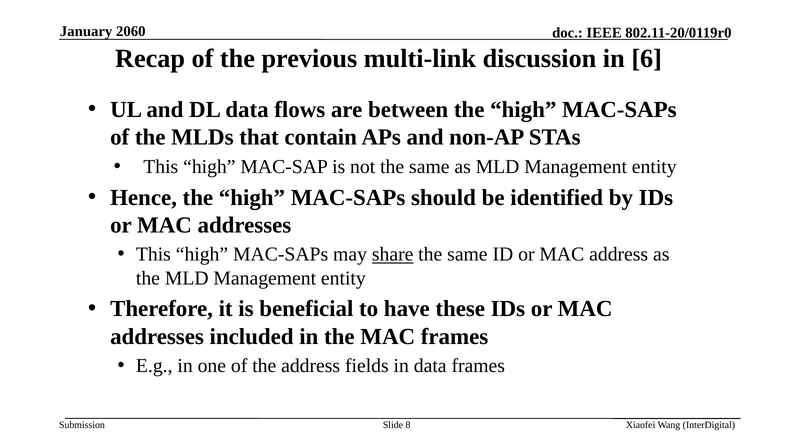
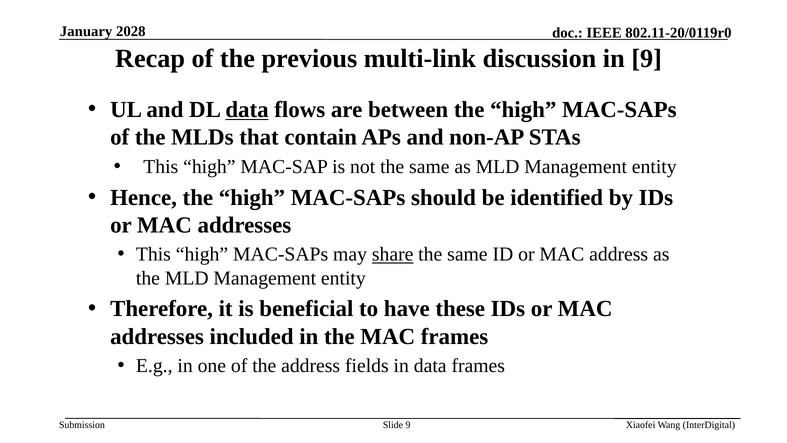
2060: 2060 -> 2028 (131, 31)
in 6: 6 -> 9 (647, 59)
data underline: none -> present (247, 110)
Slide 8: 8 -> 9 (408, 425)
